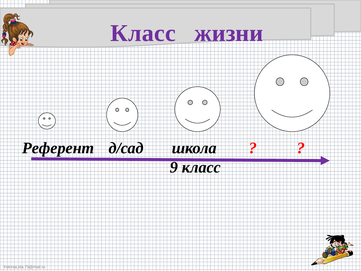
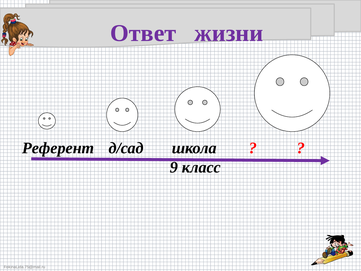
Класс: Класс -> Ответ (143, 33)
